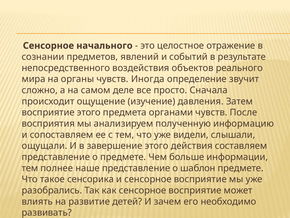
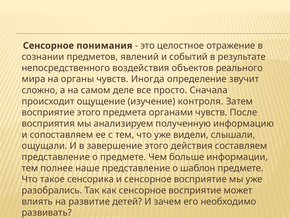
начального: начального -> понимания (104, 46)
давления: давления -> контроля (201, 101)
